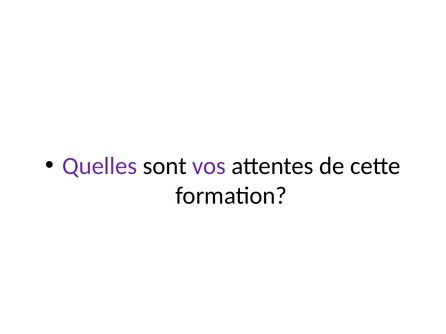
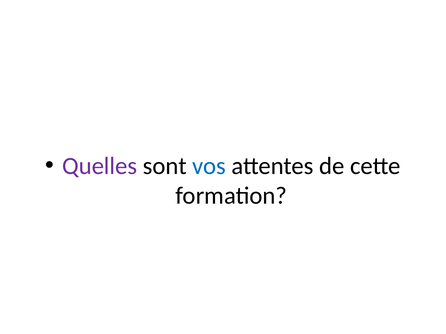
vos colour: purple -> blue (209, 166)
